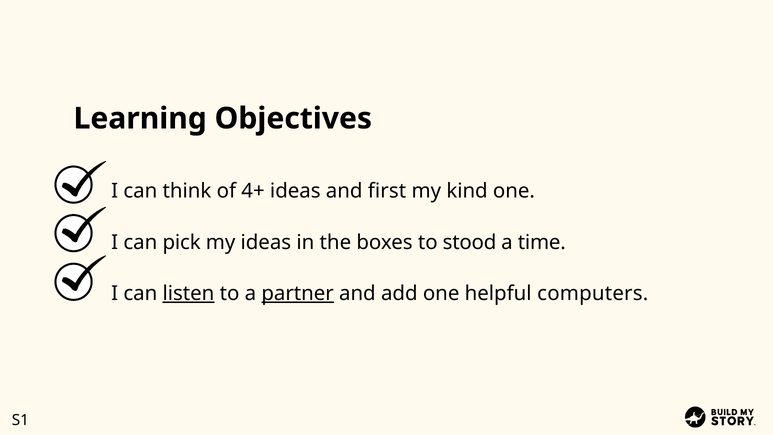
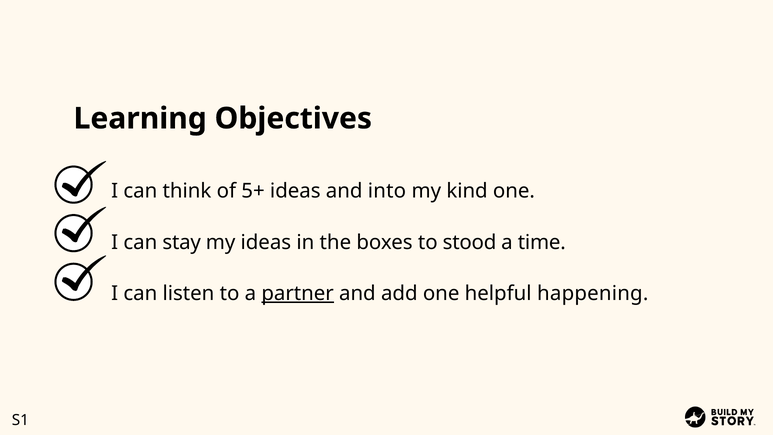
4+: 4+ -> 5+ (253, 191)
first: first -> into (387, 191)
pick: pick -> stay (182, 242)
listen underline: present -> none (188, 293)
computers: computers -> happening (593, 293)
